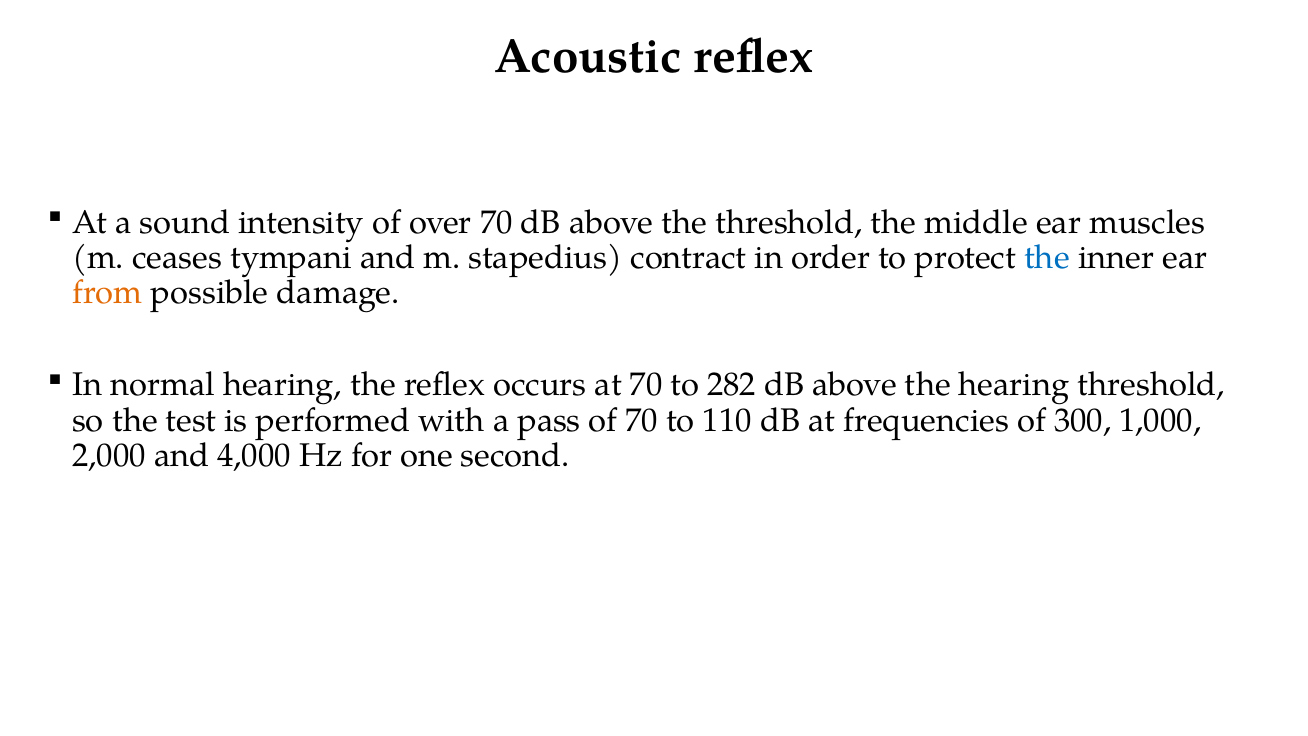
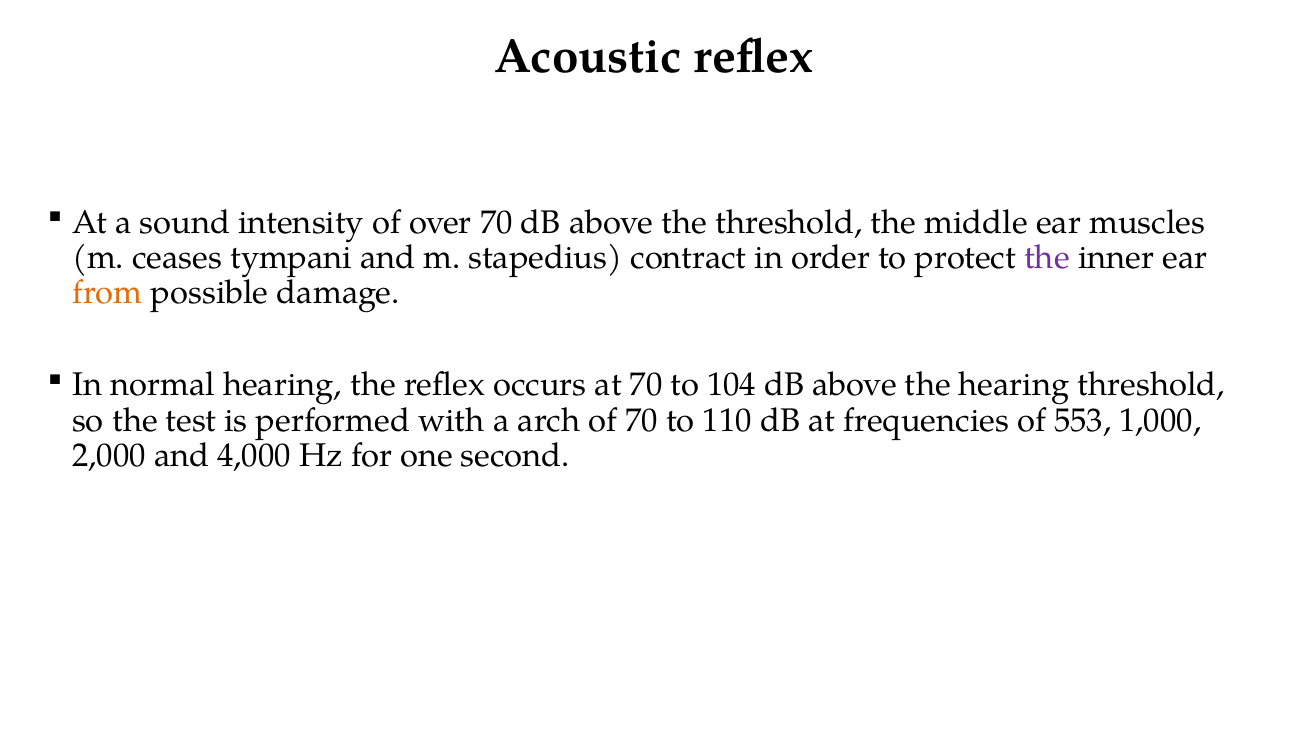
the colour: blue -> purple (1047, 258)
282: 282 -> 104 (732, 385)
pass: pass -> arch (549, 420)
300: 300 -> 553 (1083, 420)
